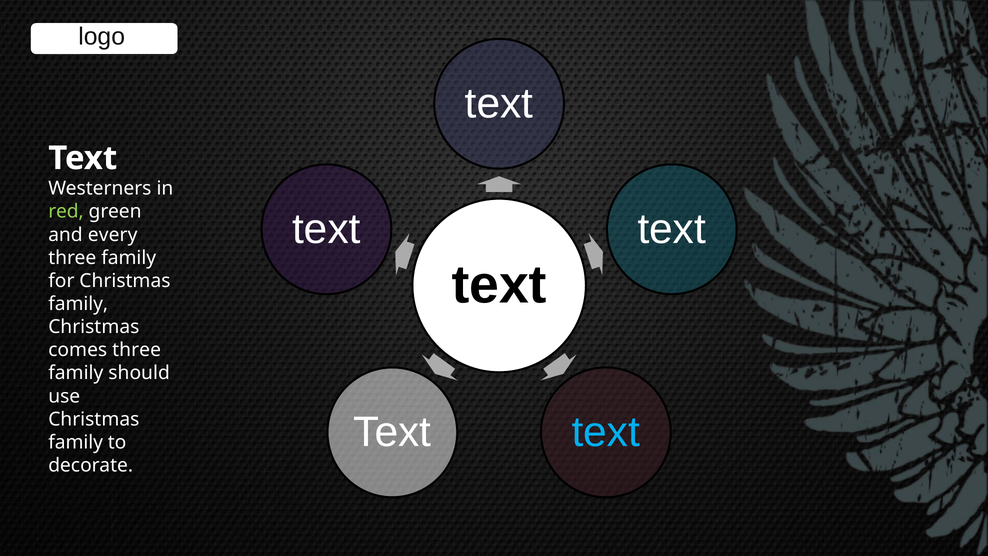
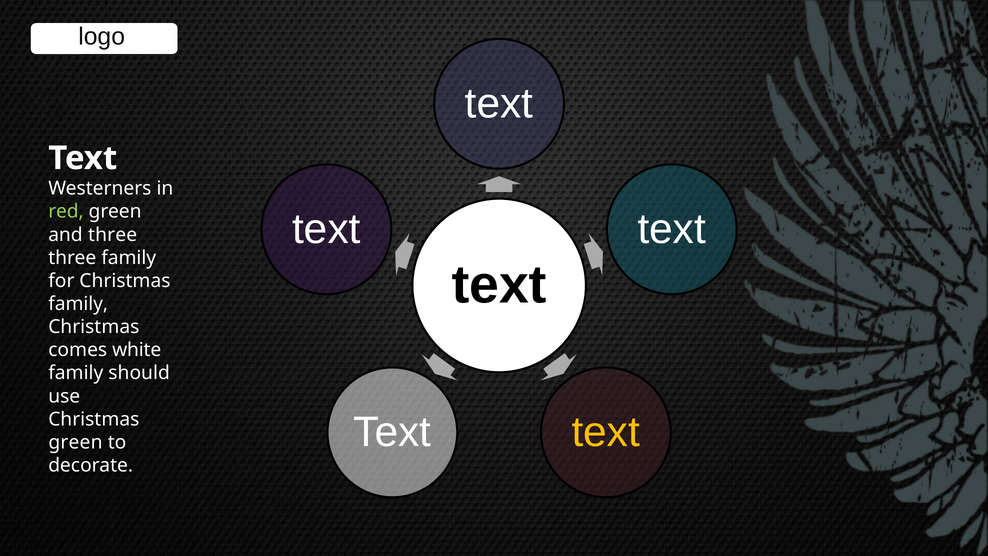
and every: every -> three (113, 235)
comes three: three -> white (137, 350)
text colour: light blue -> yellow (606, 432)
family: family -> green (75, 442)
